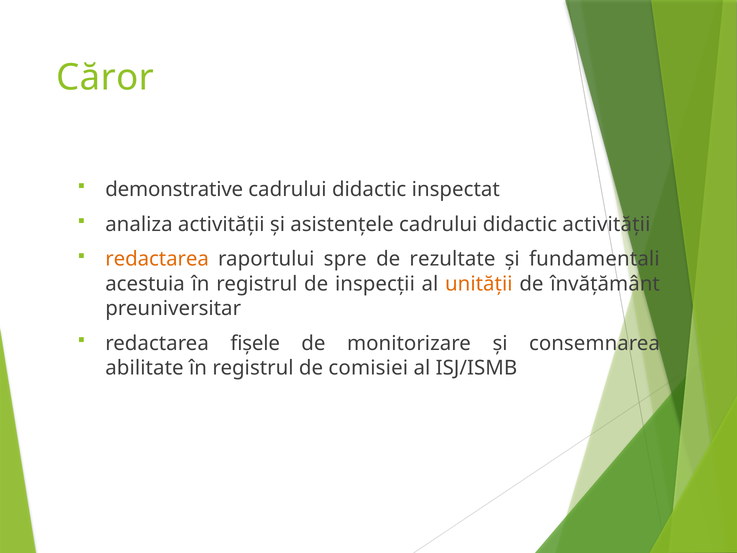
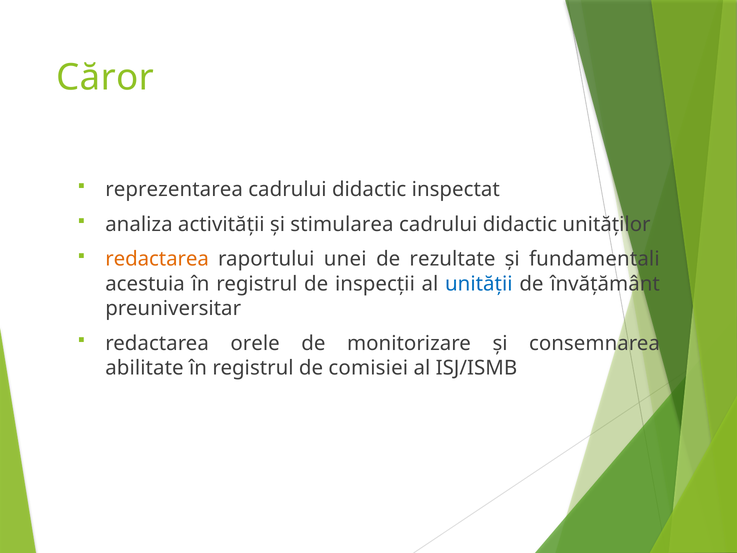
demonstrative: demonstrative -> reprezentarea (174, 189)
asistențele: asistențele -> stimularea (342, 224)
didactic activității: activității -> unităților (607, 224)
spre: spre -> unei (345, 259)
unității colour: orange -> blue (479, 284)
fișele: fișele -> orele (255, 343)
